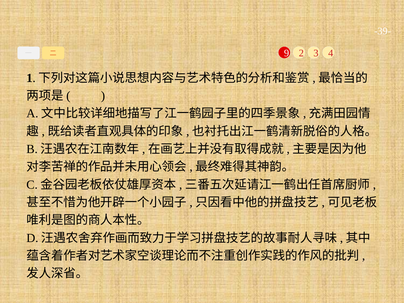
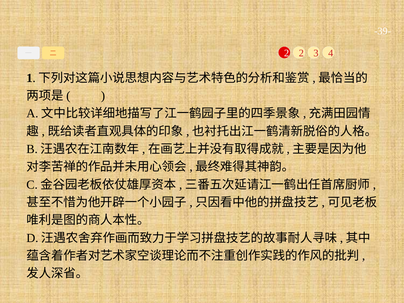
9: 9 -> 2 (287, 53)
